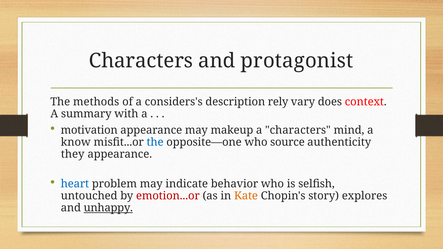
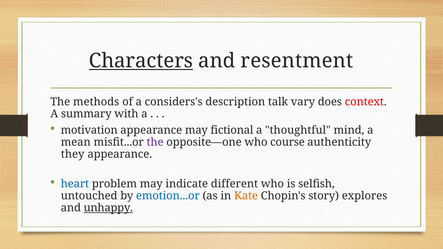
Characters underline: none -> present (141, 61)
protagonist: protagonist -> resentment (297, 61)
rely: rely -> talk (278, 102)
makeup: makeup -> fictional (232, 130)
a characters: characters -> thoughtful (298, 130)
know: know -> mean (76, 142)
the colour: blue -> purple (155, 142)
source: source -> course (287, 142)
behavior: behavior -> different (234, 184)
emotion...or colour: red -> blue (168, 196)
